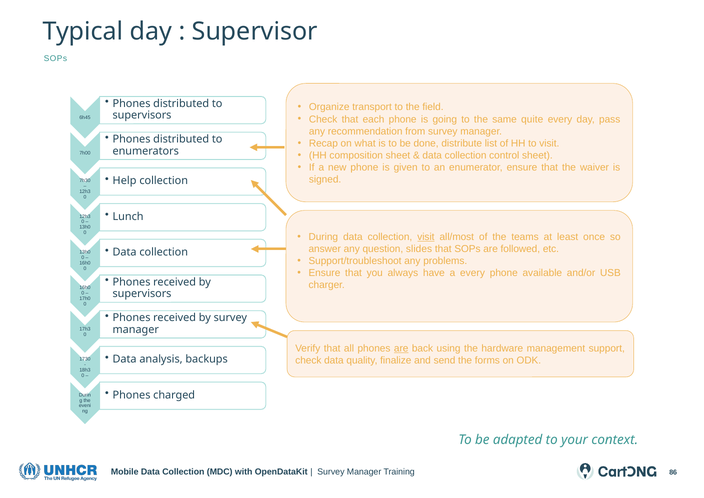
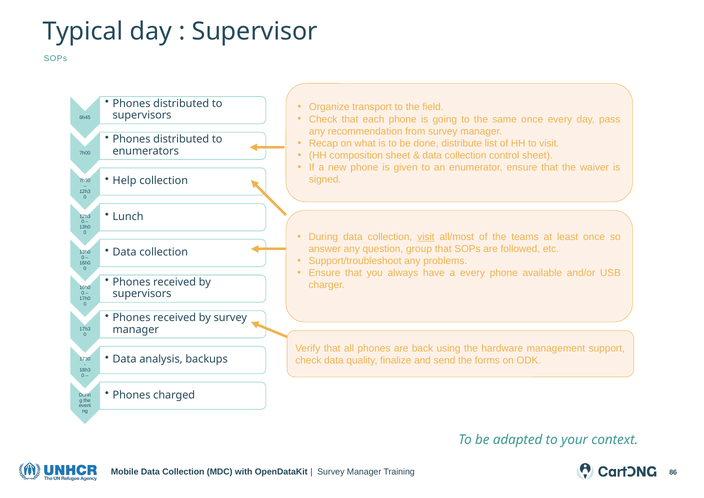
same quite: quite -> once (532, 119)
slides: slides -> group (419, 249)
are underline: present -> none (401, 348)
